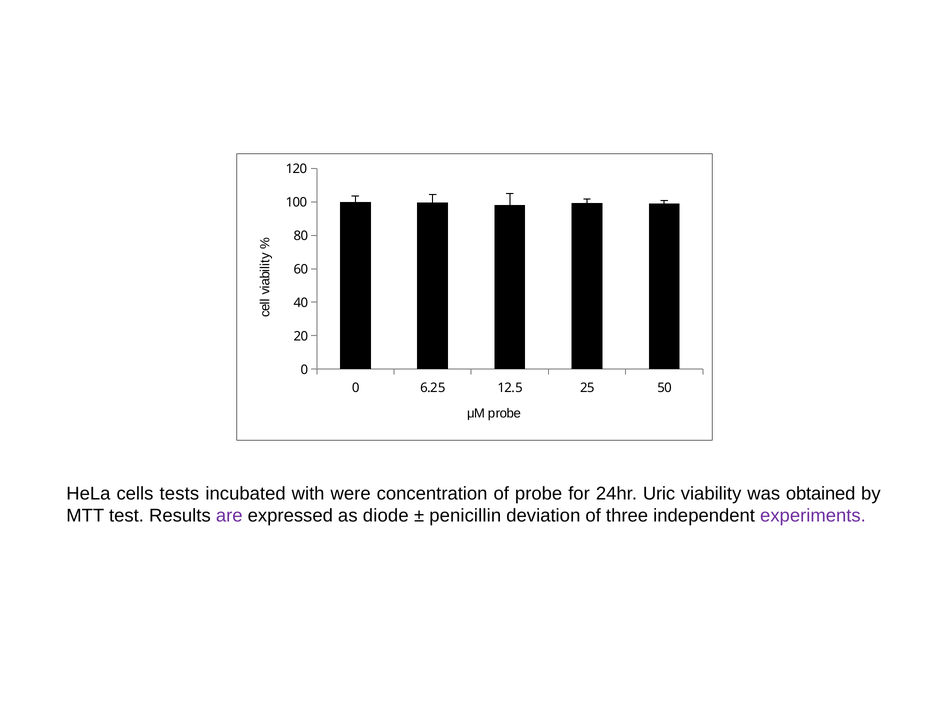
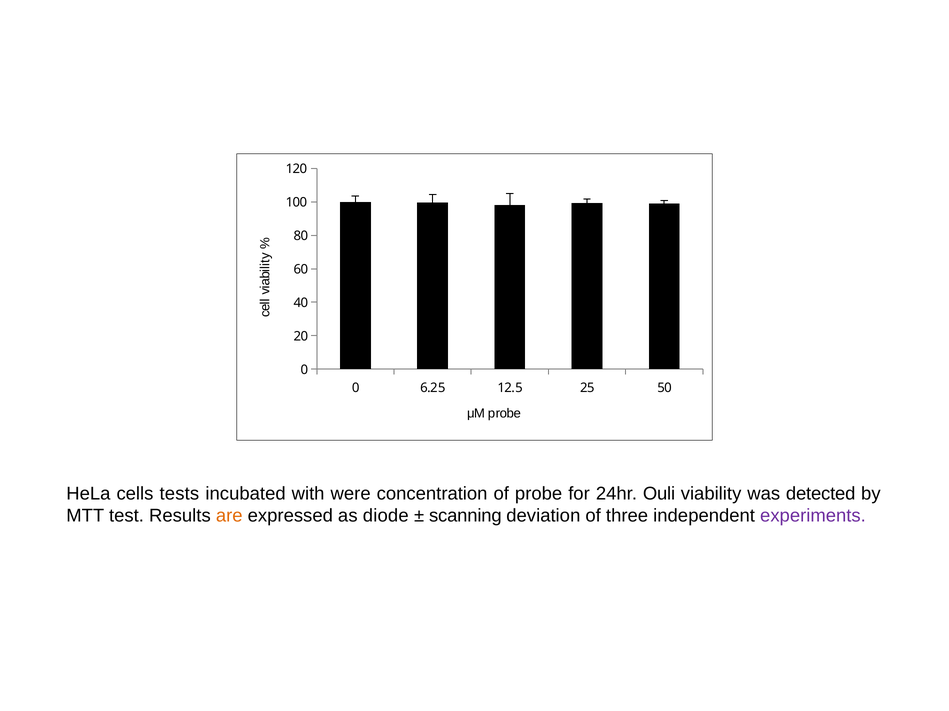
Uric: Uric -> Ouli (659, 494)
obtained: obtained -> detected (821, 494)
are colour: purple -> orange (229, 516)
penicillin: penicillin -> scanning (465, 516)
